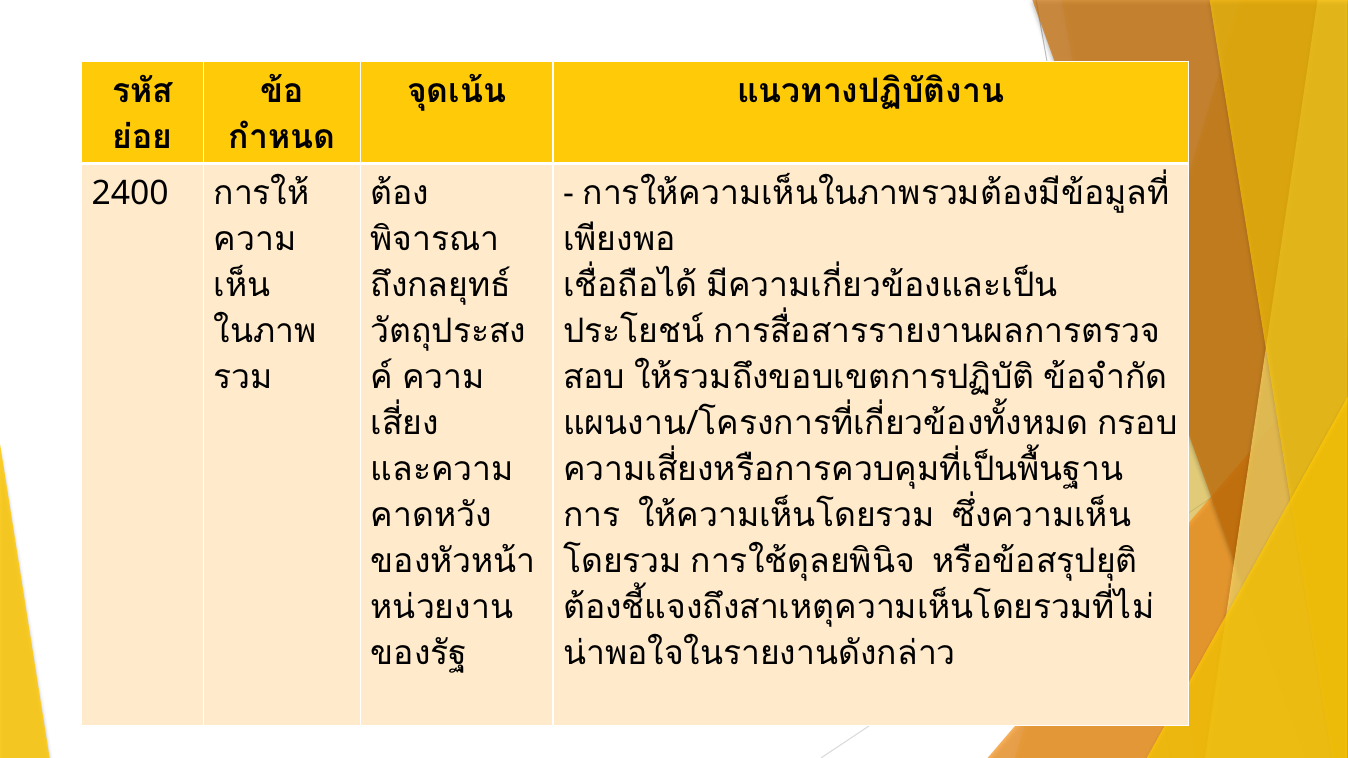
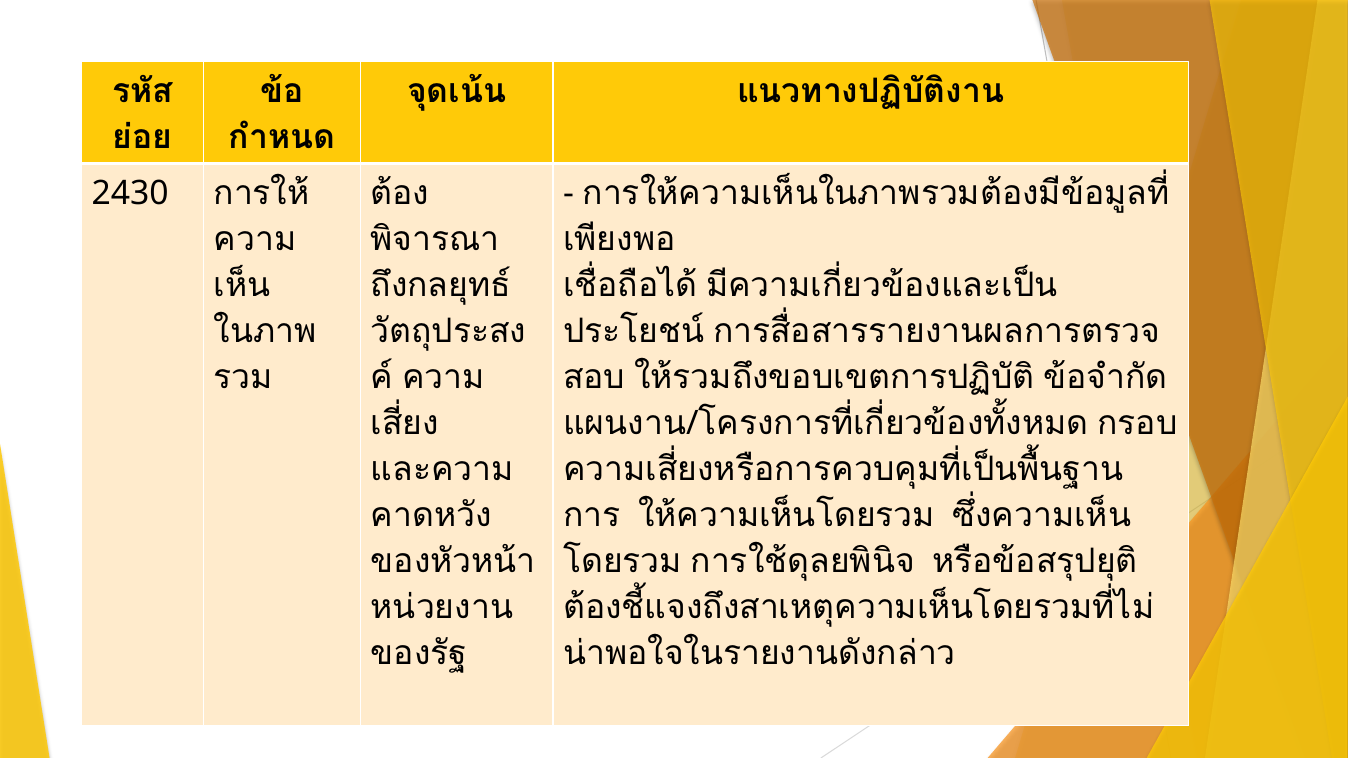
2400: 2400 -> 2430 (130, 194)
